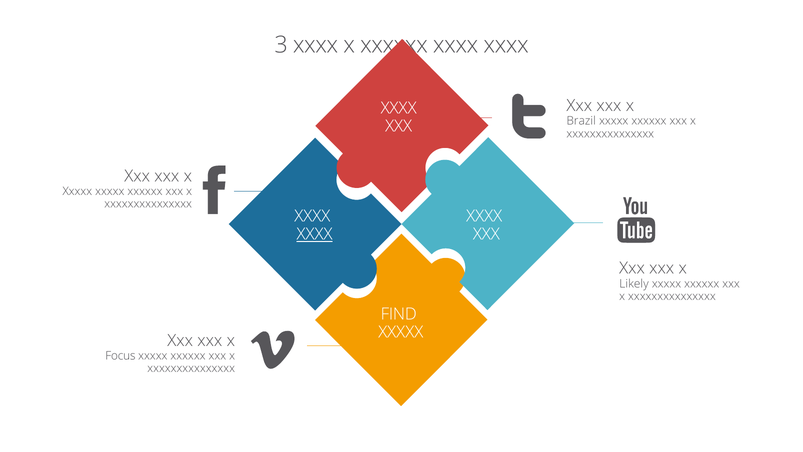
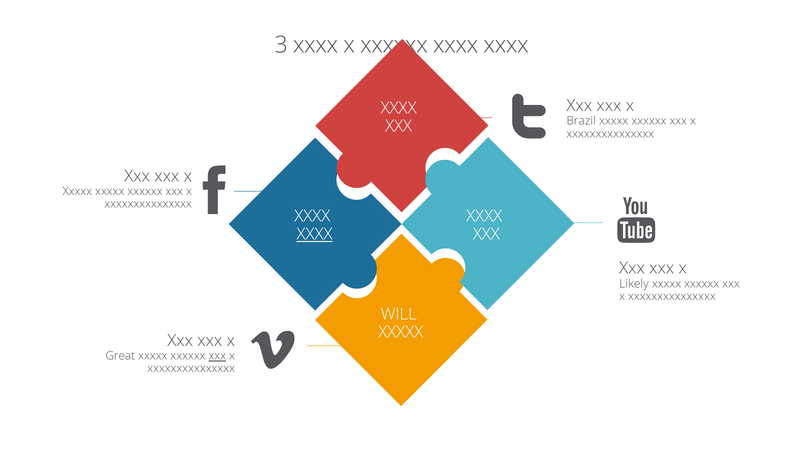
FIND: FIND -> WILL (399, 314)
Focus: Focus -> Great (120, 356)
xxx underline: none -> present (217, 356)
